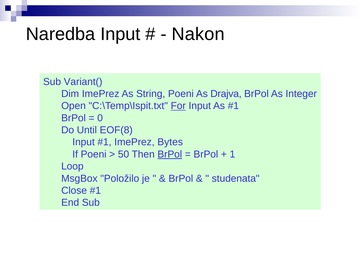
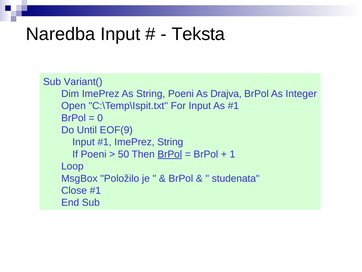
Nakon: Nakon -> Teksta (198, 34)
For underline: present -> none (178, 106)
EOF(8: EOF(8 -> EOF(9 (116, 130)
ImePrez Bytes: Bytes -> String (170, 142)
